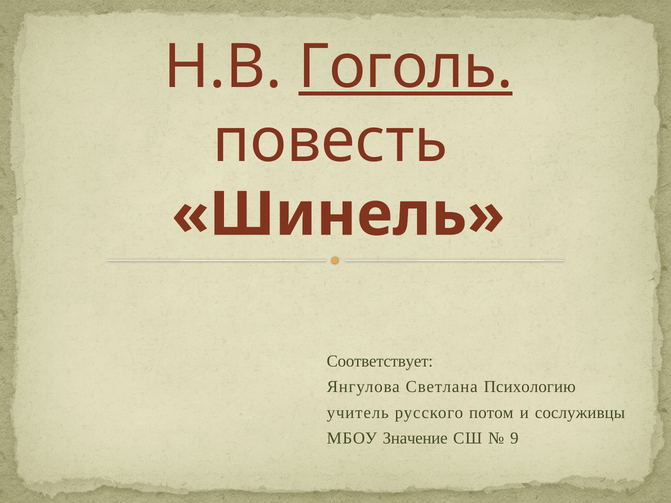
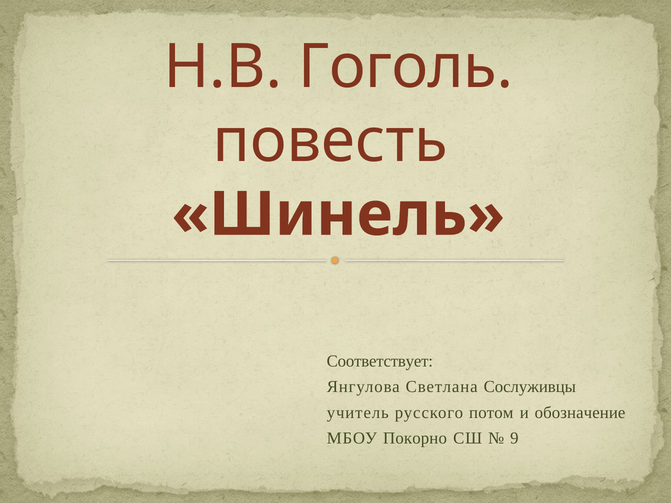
Гоголь underline: present -> none (406, 67)
Психологию: Психологию -> Сослуживцы (530, 387)
сослуживцы: сослуживцы -> обозначение (580, 413)
Значение: Значение -> Покорно (415, 438)
